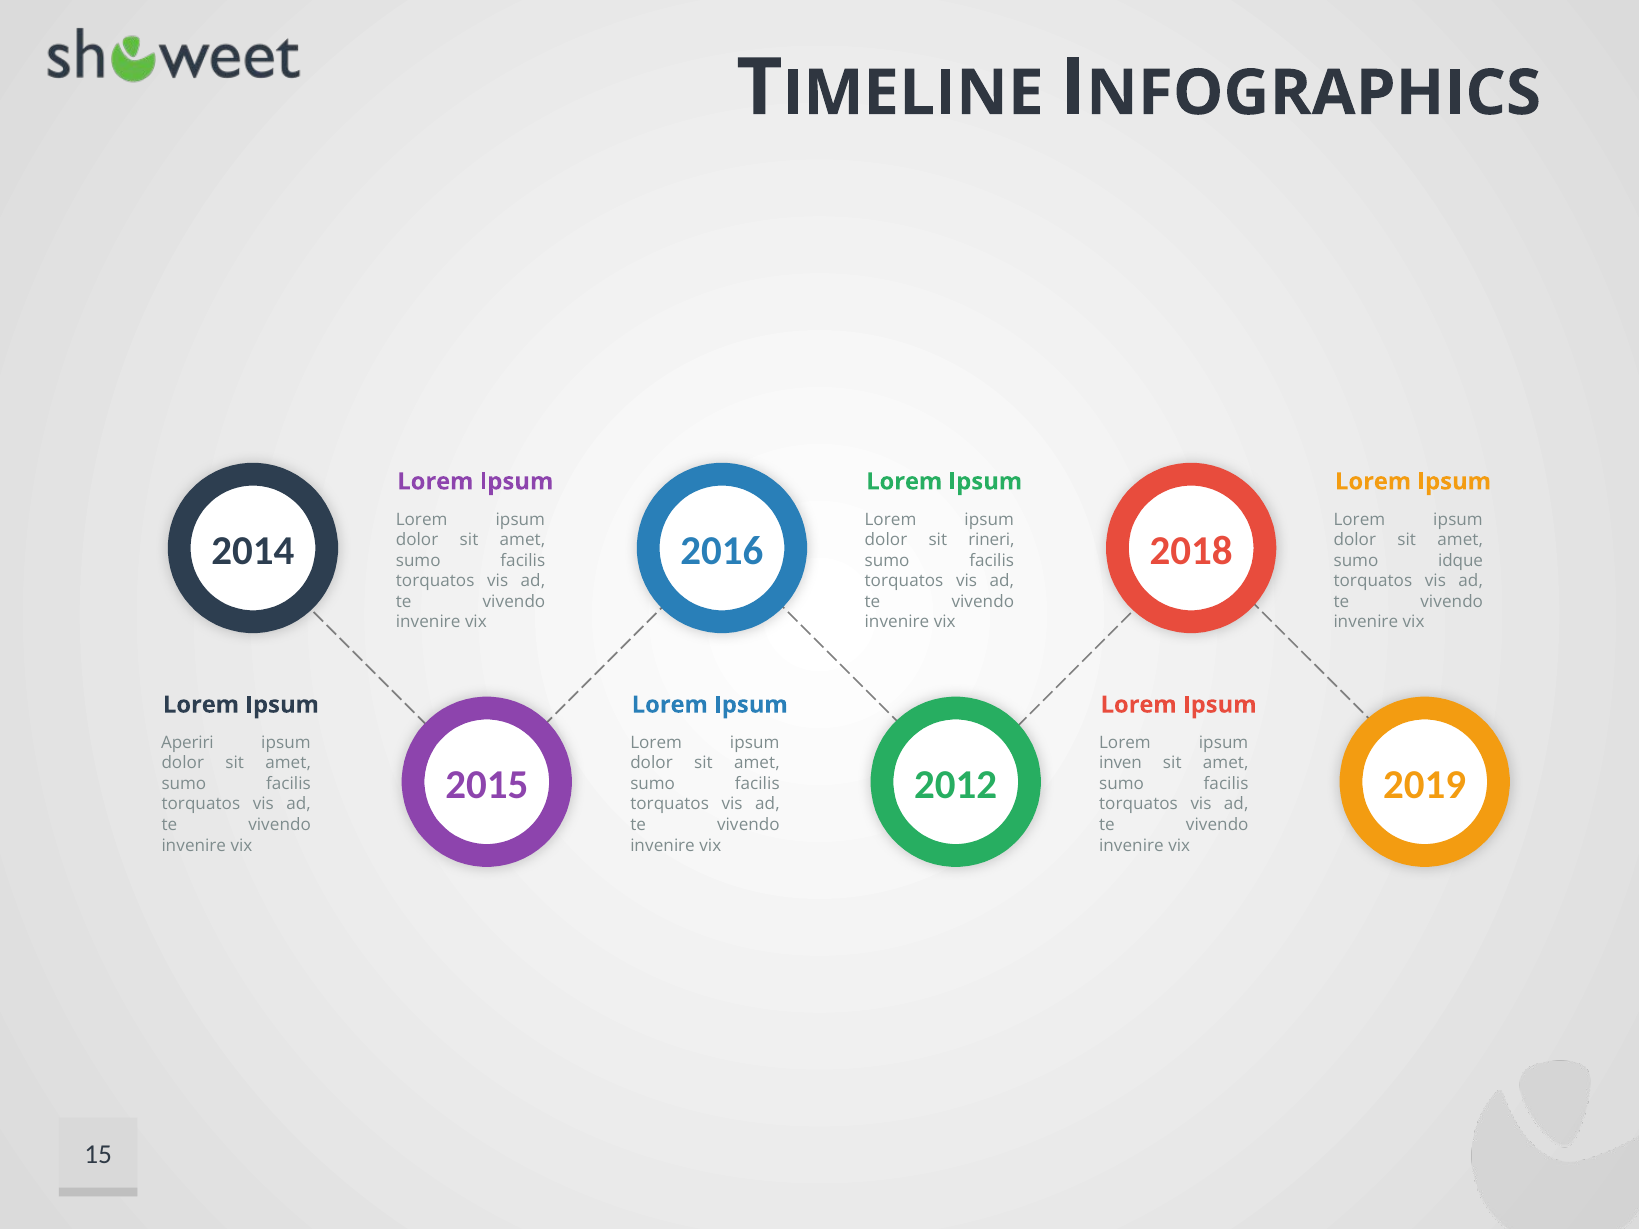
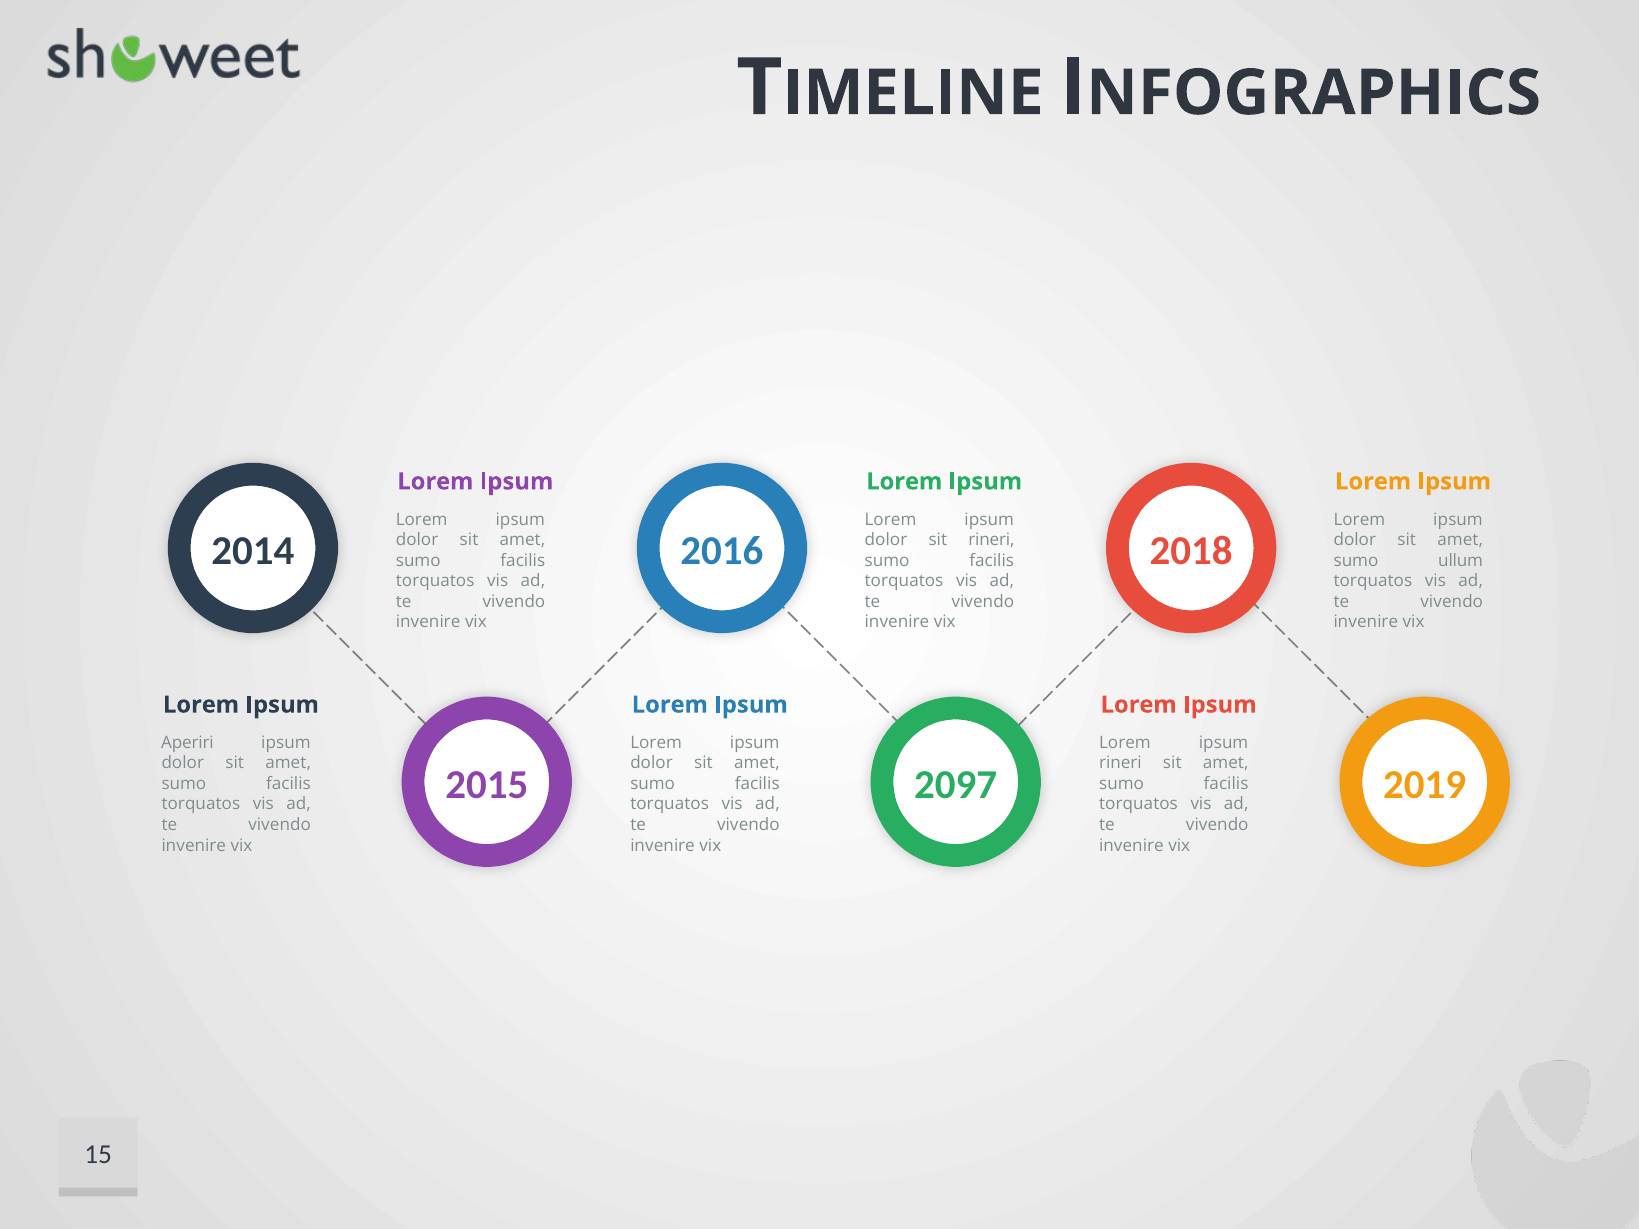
idque: idque -> ullum (1461, 561)
inven: inven -> rineri (1120, 763)
2012: 2012 -> 2097 (956, 785)
